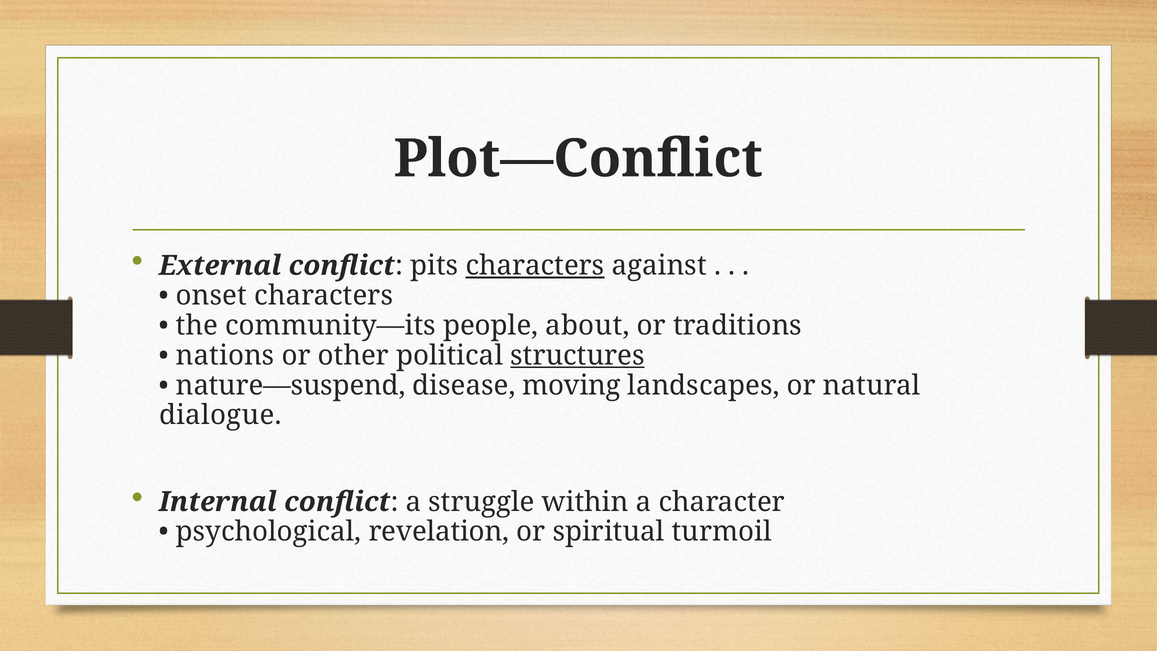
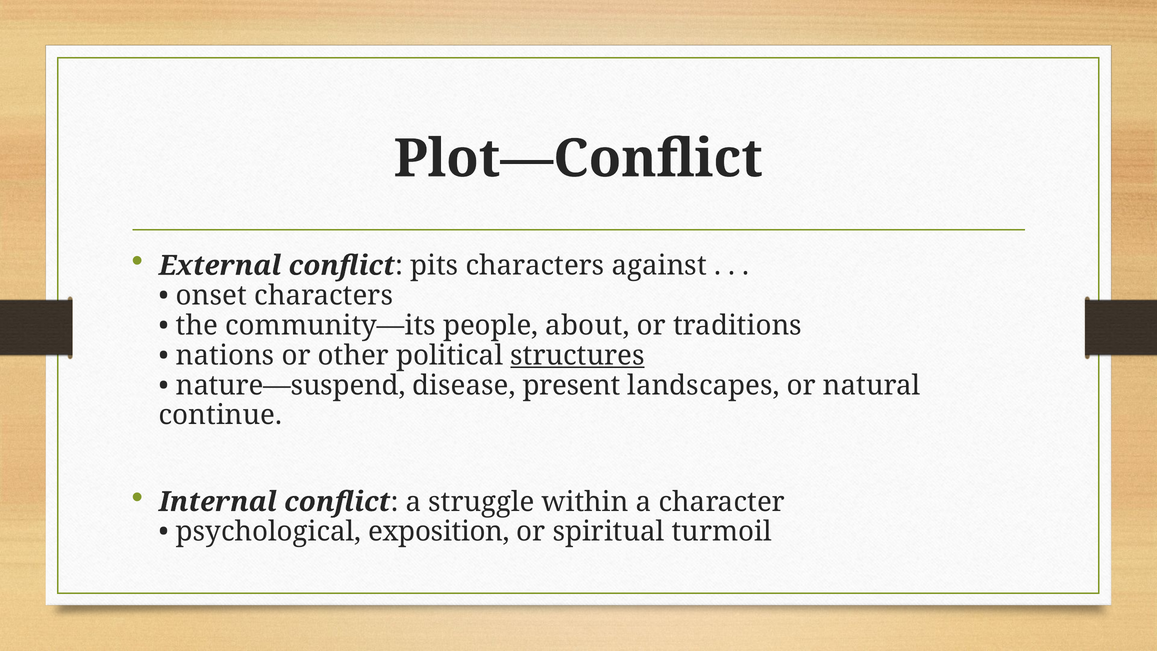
characters underline: present -> none (535, 266)
moving: moving -> present (572, 385)
dialogue: dialogue -> continue (220, 415)
revelation: revelation -> exposition (439, 532)
